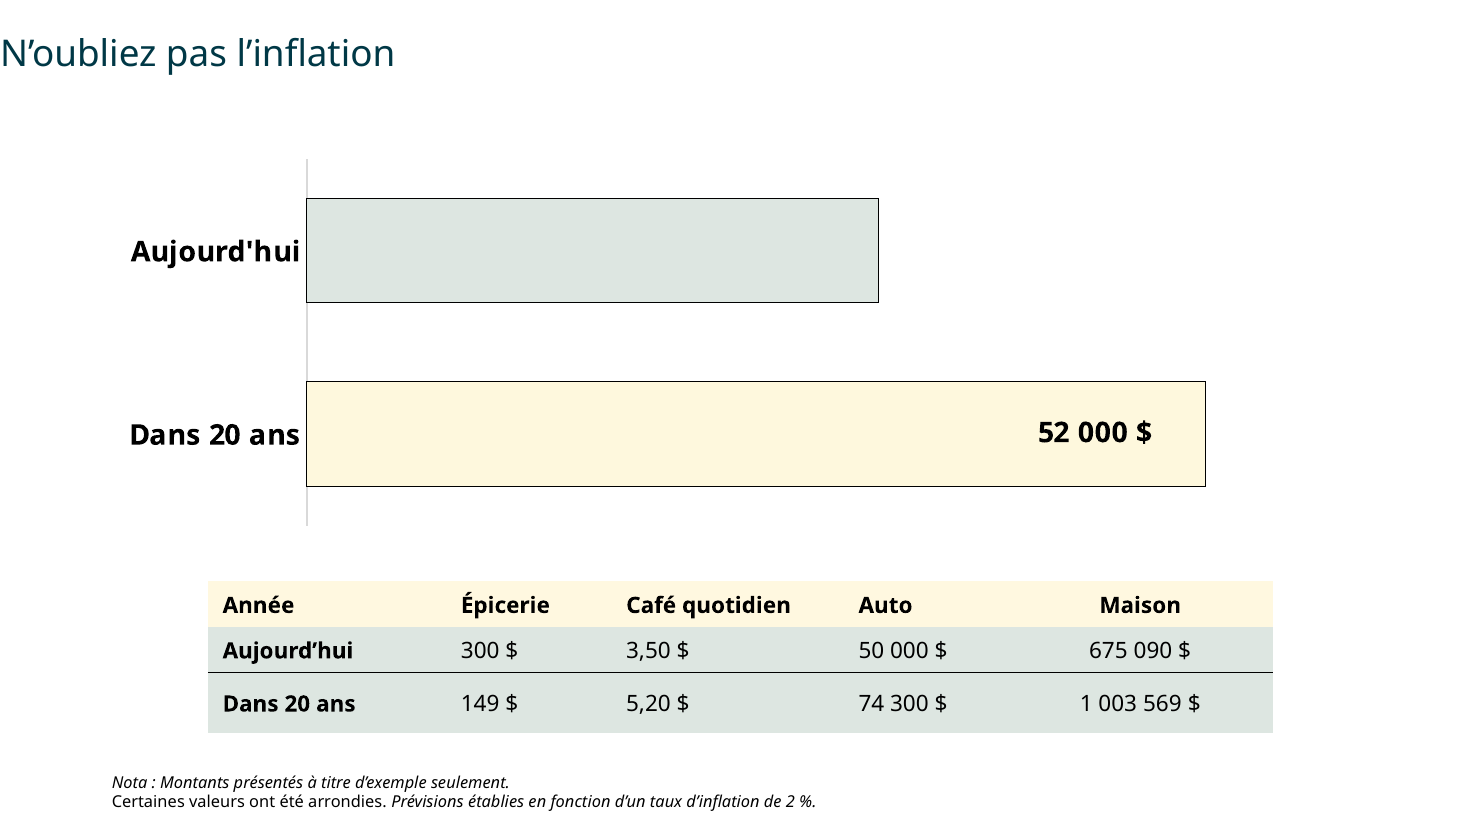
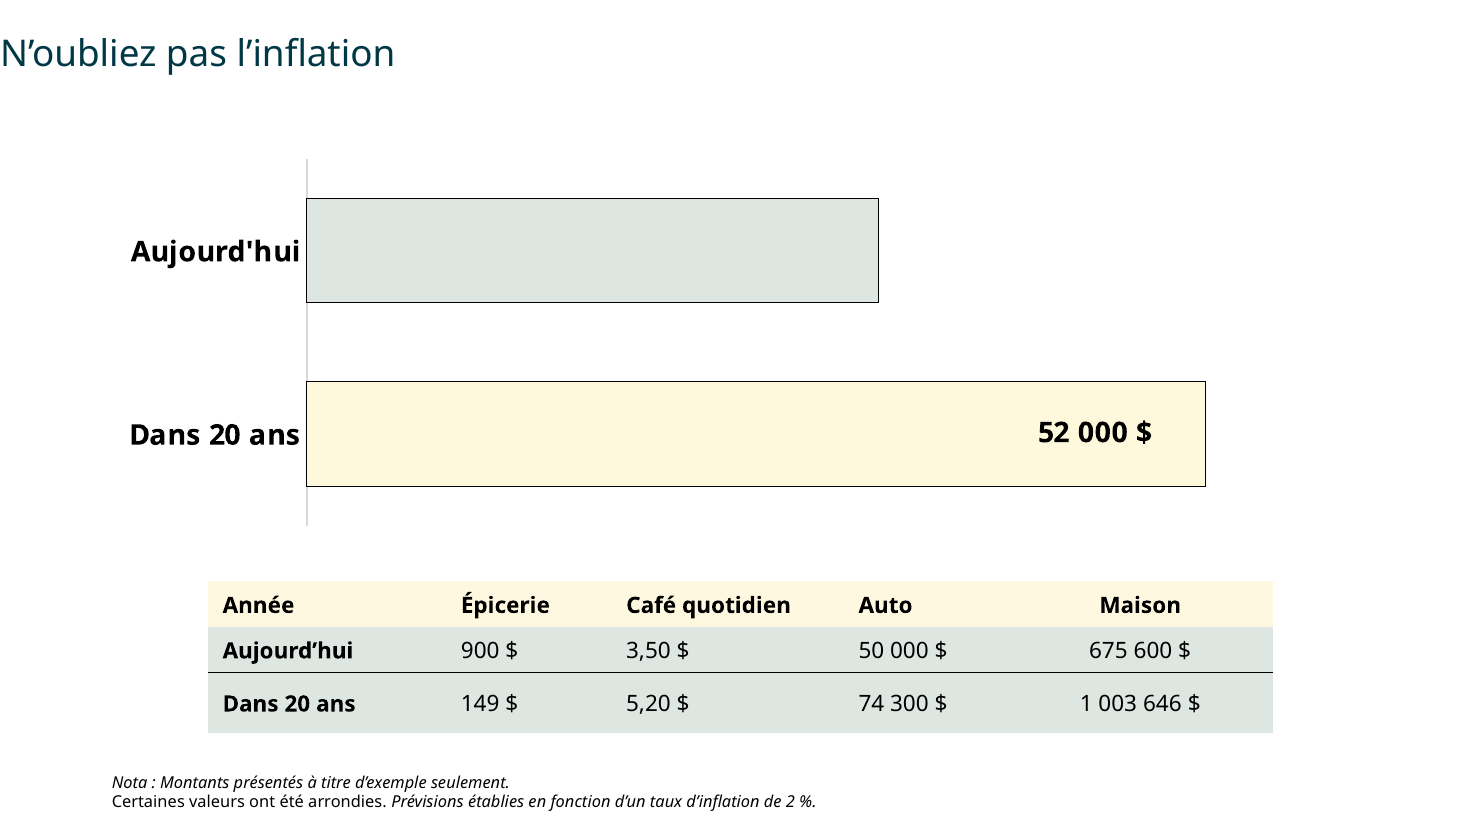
Aujourd’hui 300: 300 -> 900 (480, 651)
090: 090 -> 600 (1153, 651)
569: 569 -> 646 (1162, 704)
